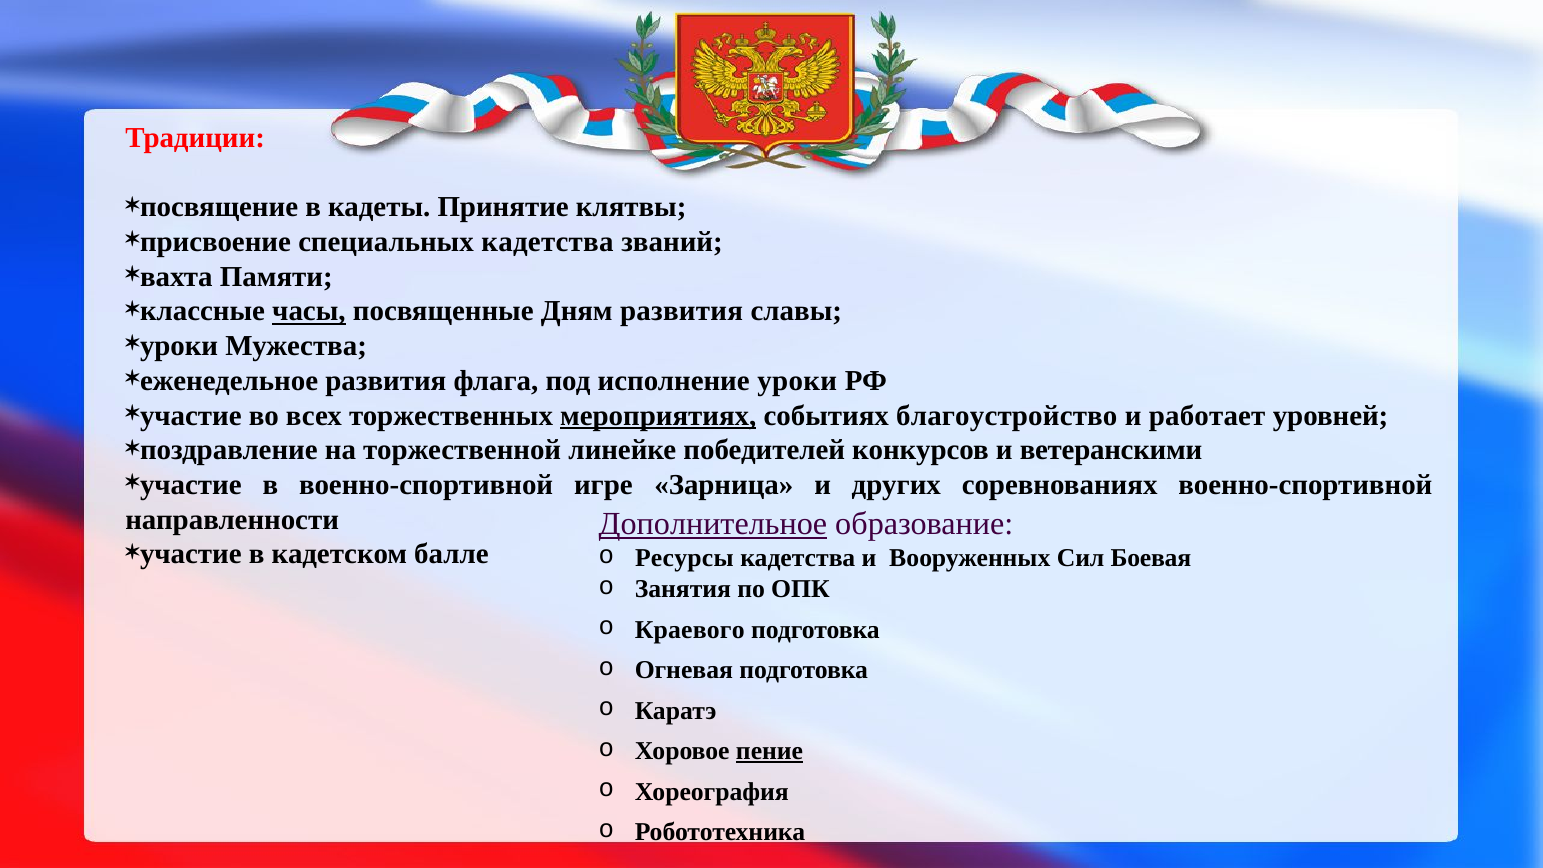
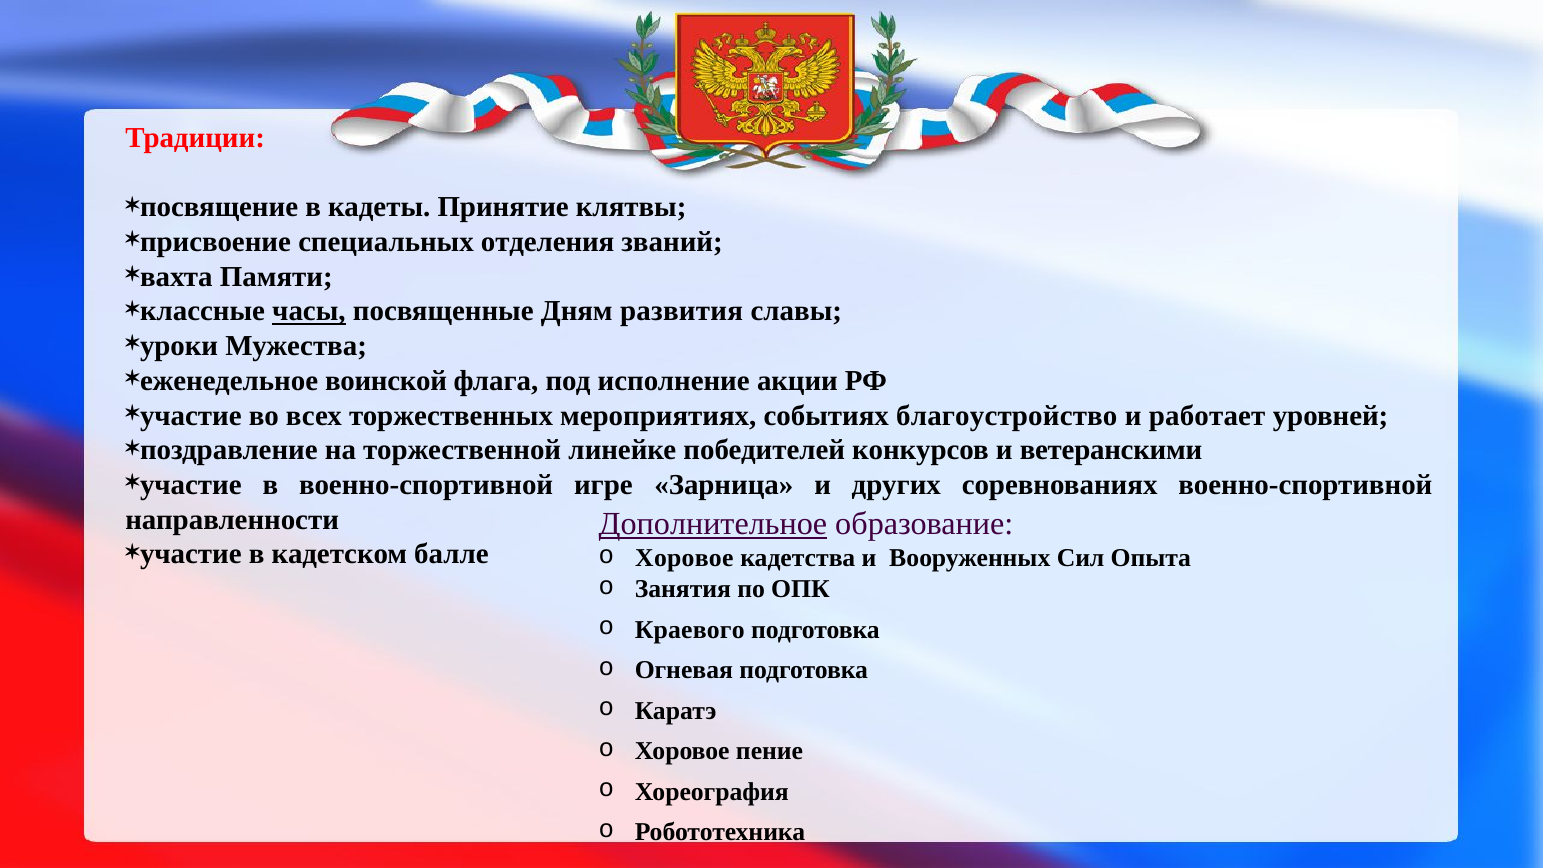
специальных кадетства: кадетства -> отделения (548, 242)
развития: развития -> воинской (386, 381)
уроки: уроки -> акции (797, 381)
мероприятиях underline: present -> none (658, 416)
Ресурсы: Ресурсы -> Хоровое (684, 558)
Боевая: Боевая -> Опыта (1151, 558)
пение underline: present -> none (770, 751)
